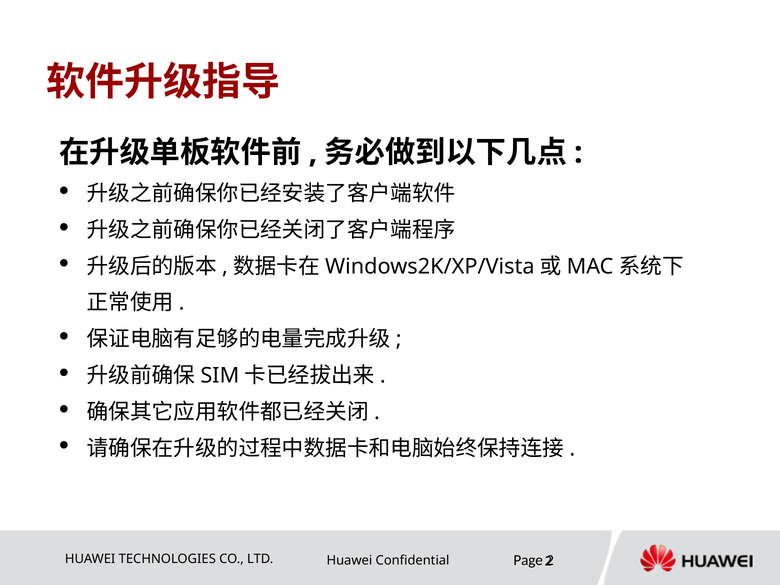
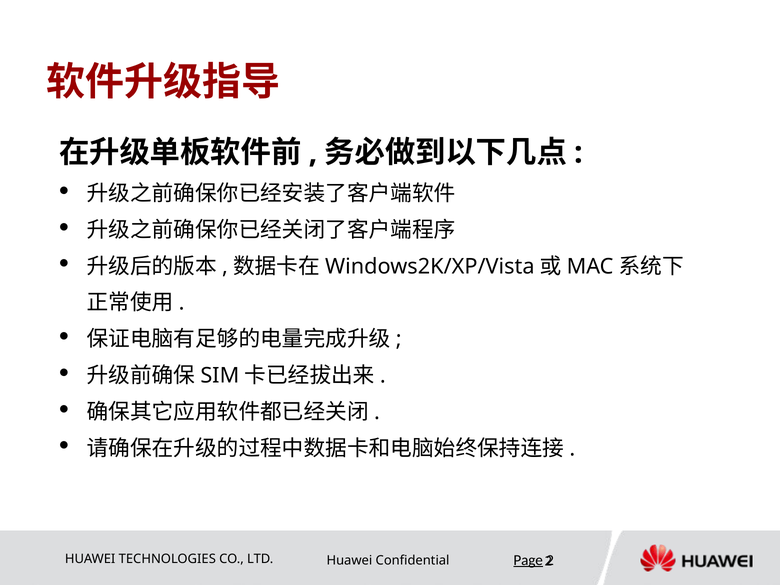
Page underline: none -> present (528, 560)
